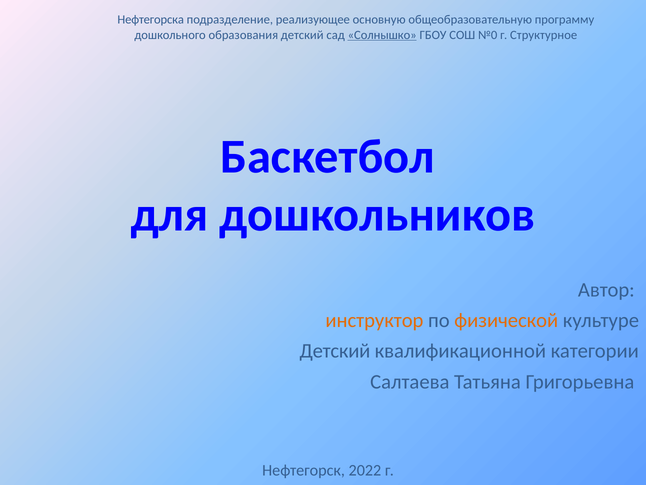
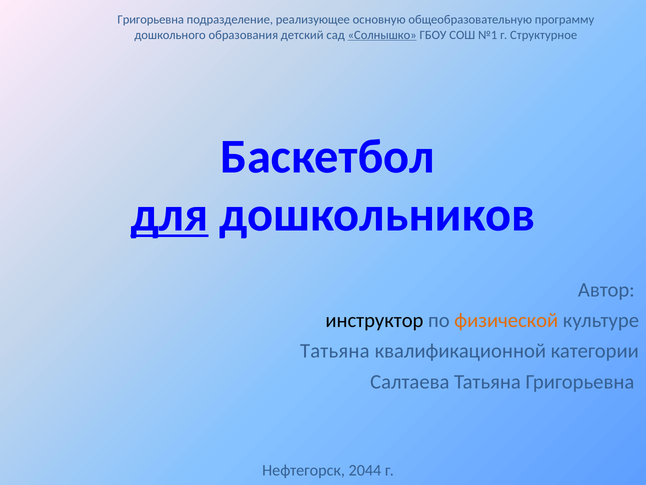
Нефтегорска: Нефтегорска -> Григорьевна (151, 20)
№0: №0 -> №1 (488, 35)
для underline: none -> present (170, 215)
инструктор colour: orange -> black (374, 320)
Детский: Детский -> Татьяна (335, 351)
2022: 2022 -> 2044 (365, 470)
